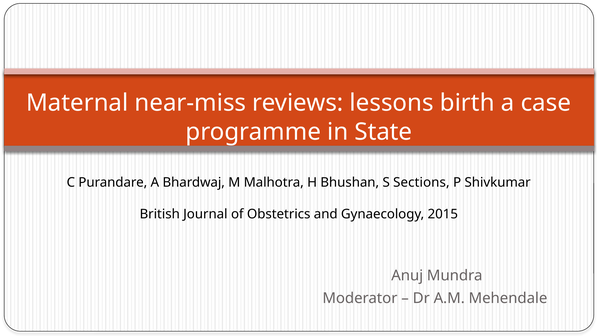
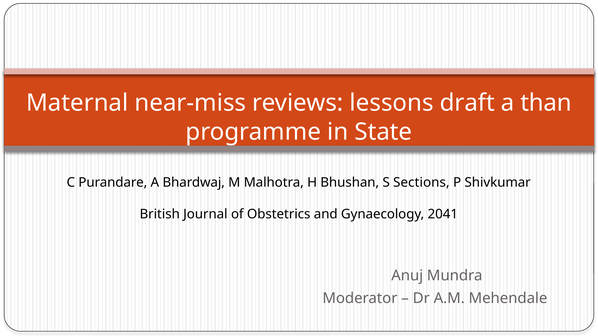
birth: birth -> draft (467, 103)
case: case -> than (546, 103)
2015: 2015 -> 2041 (443, 214)
